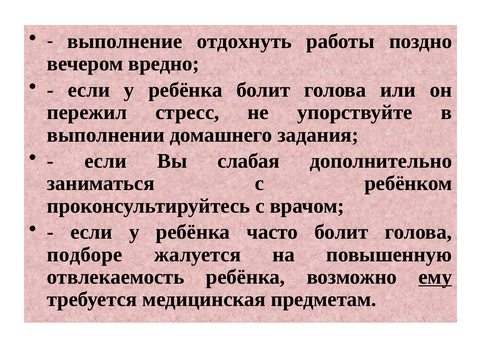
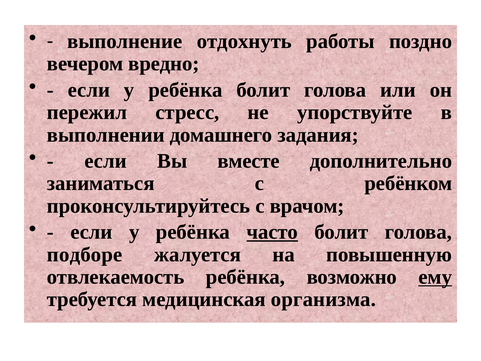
слабая: слабая -> вместе (249, 161)
часто underline: none -> present (272, 232)
предметам: предметам -> организма (323, 299)
